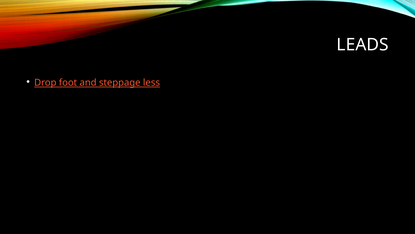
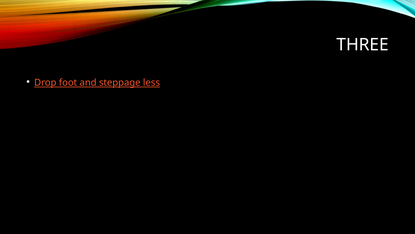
LEADS: LEADS -> THREE (363, 45)
